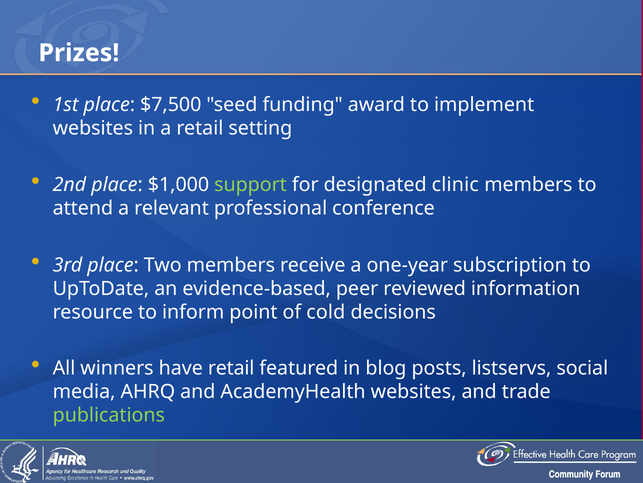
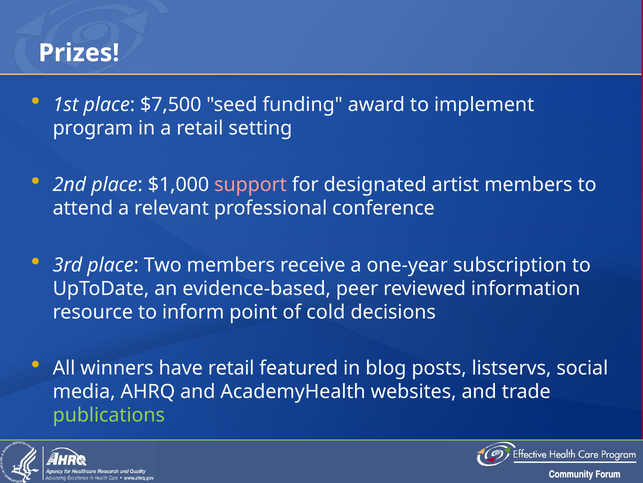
websites: websites -> program (93, 128)
support colour: light green -> pink (250, 184)
clinic: clinic -> artist (455, 184)
